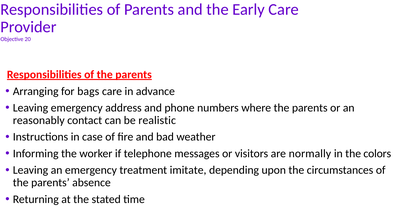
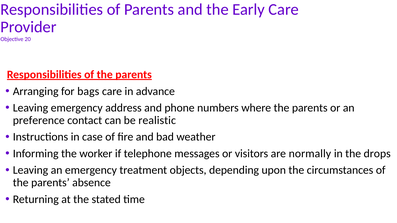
reasonably: reasonably -> preference (39, 120)
colors: colors -> drops (377, 154)
imitate: imitate -> objects (188, 170)
